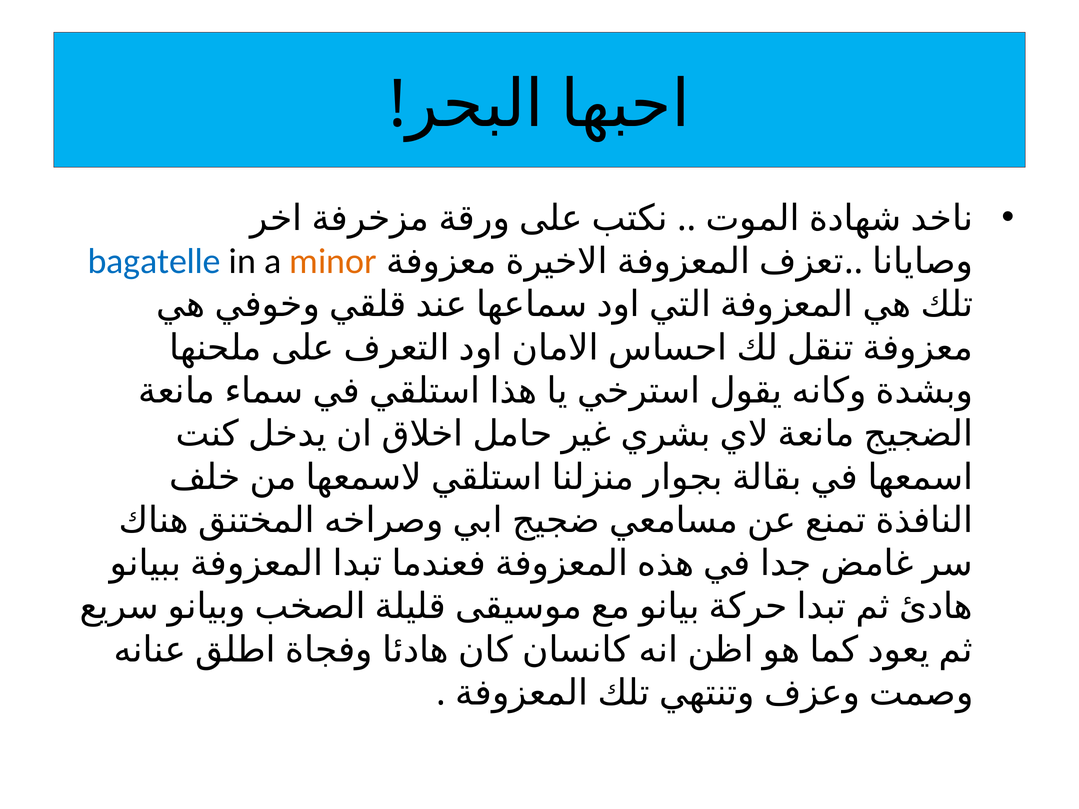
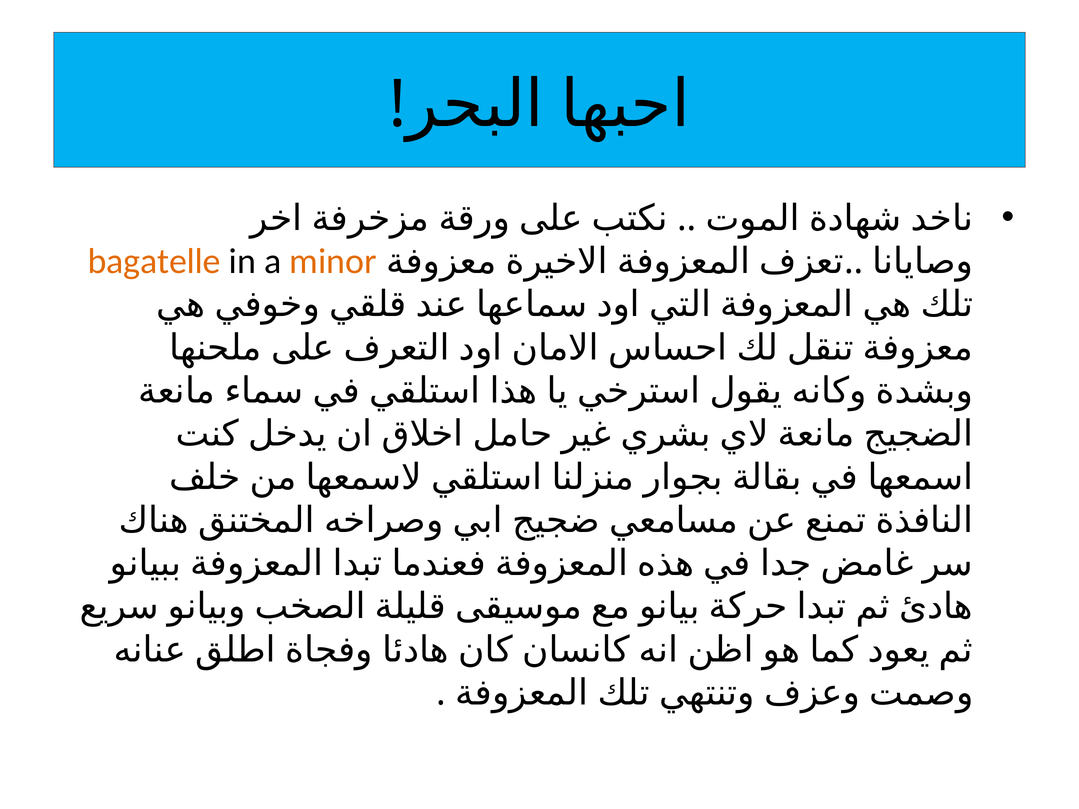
bagatelle colour: blue -> orange (154, 261)
